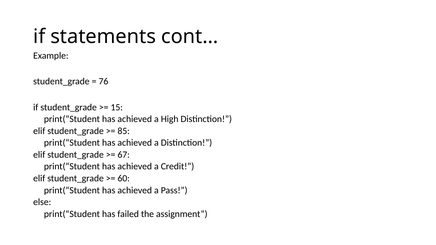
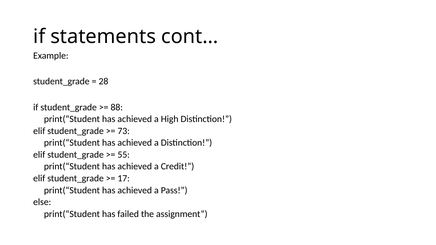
76: 76 -> 28 (103, 82)
15: 15 -> 88 (117, 107)
85: 85 -> 73 (124, 131)
67: 67 -> 55 (124, 155)
60: 60 -> 17 (124, 179)
